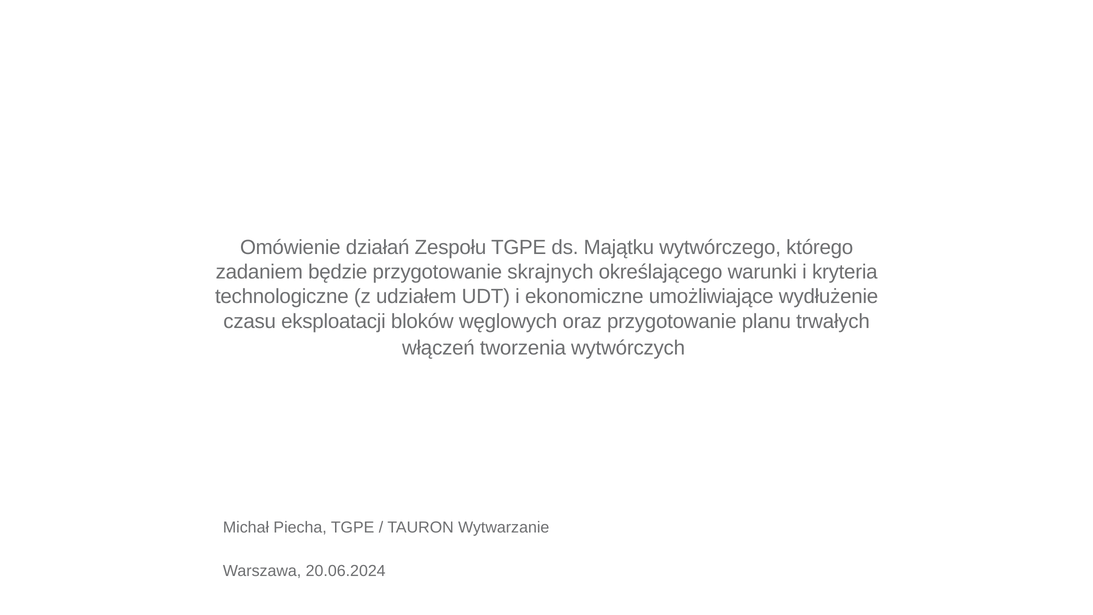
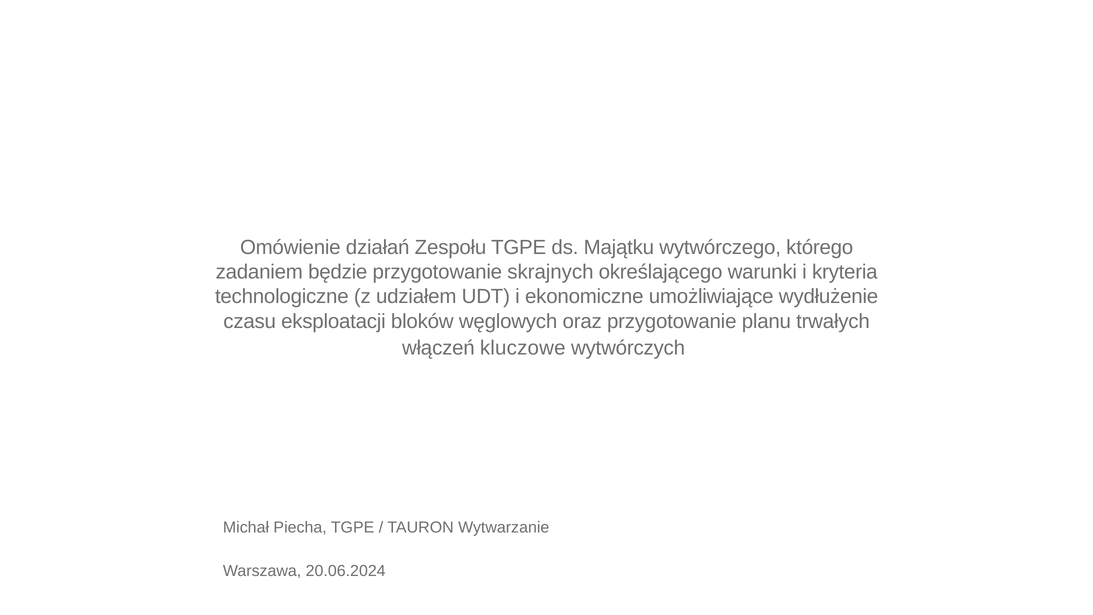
tworzenia: tworzenia -> kluczowe (523, 348)
